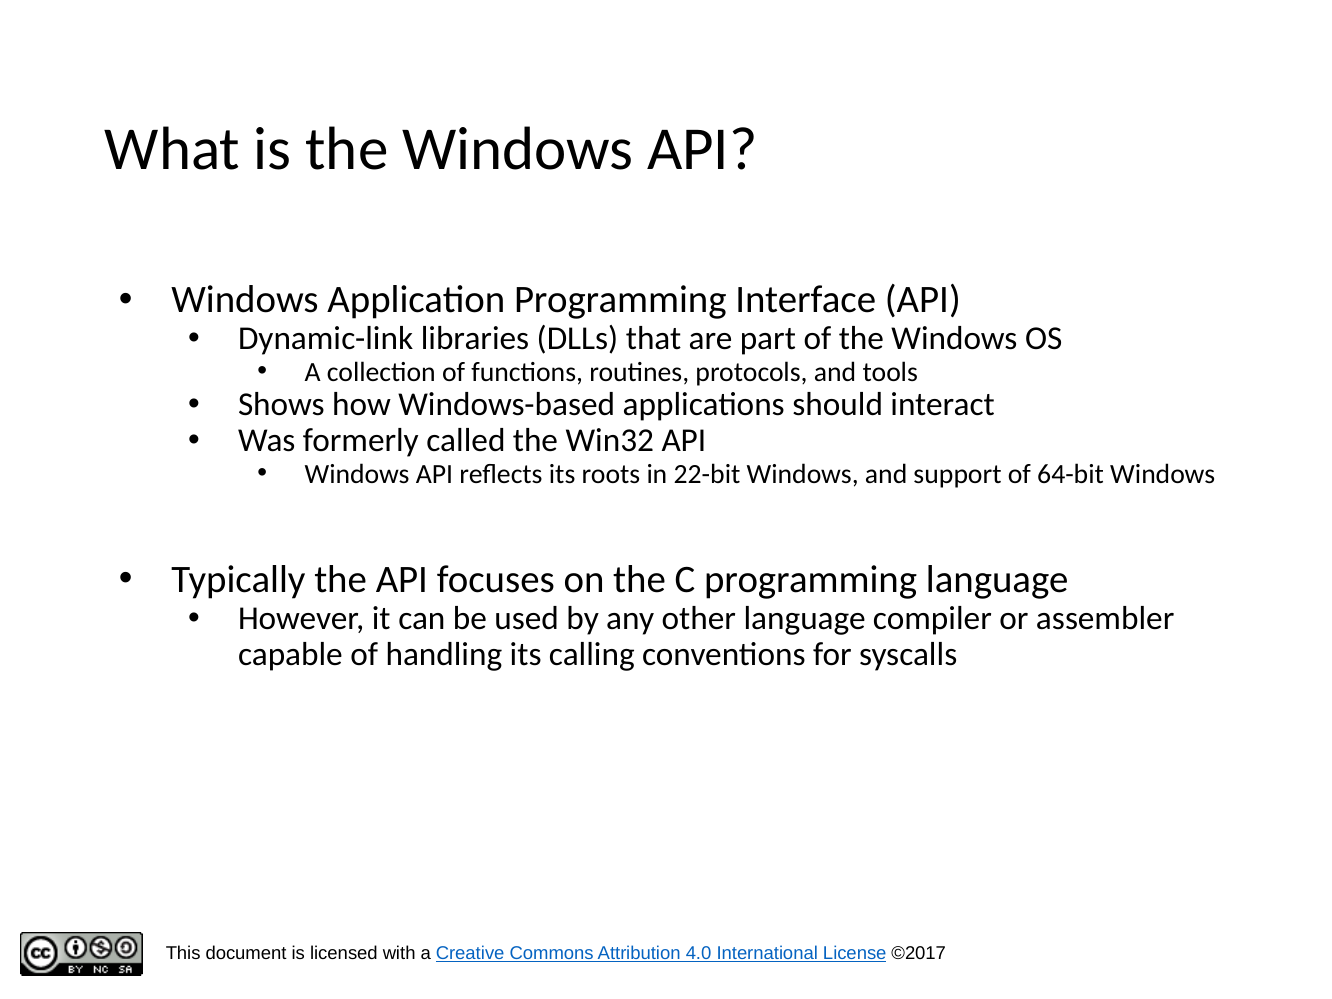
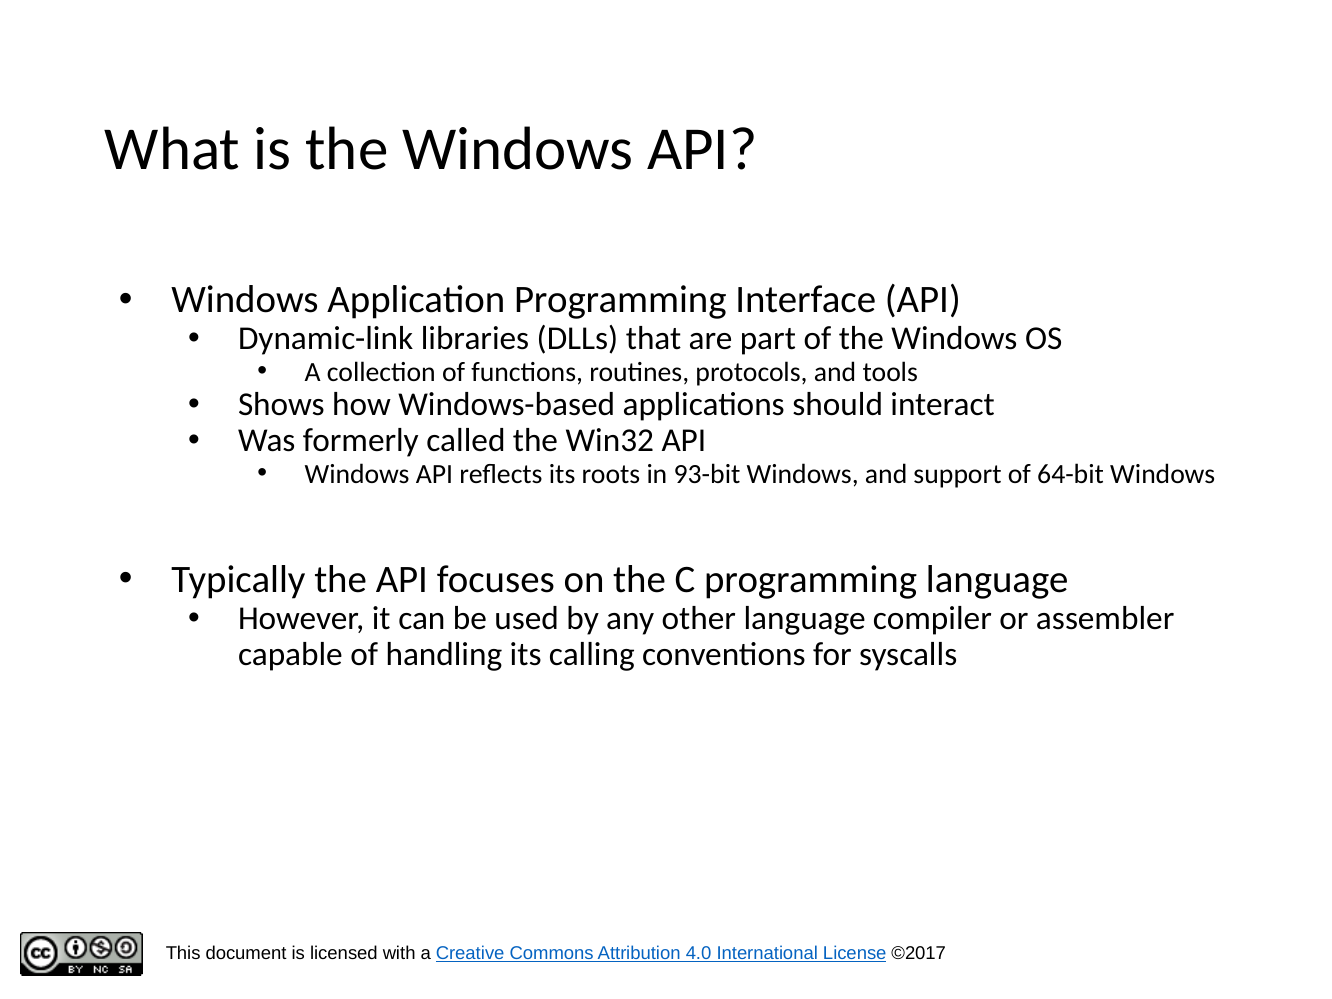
22-bit: 22-bit -> 93-bit (707, 474)
